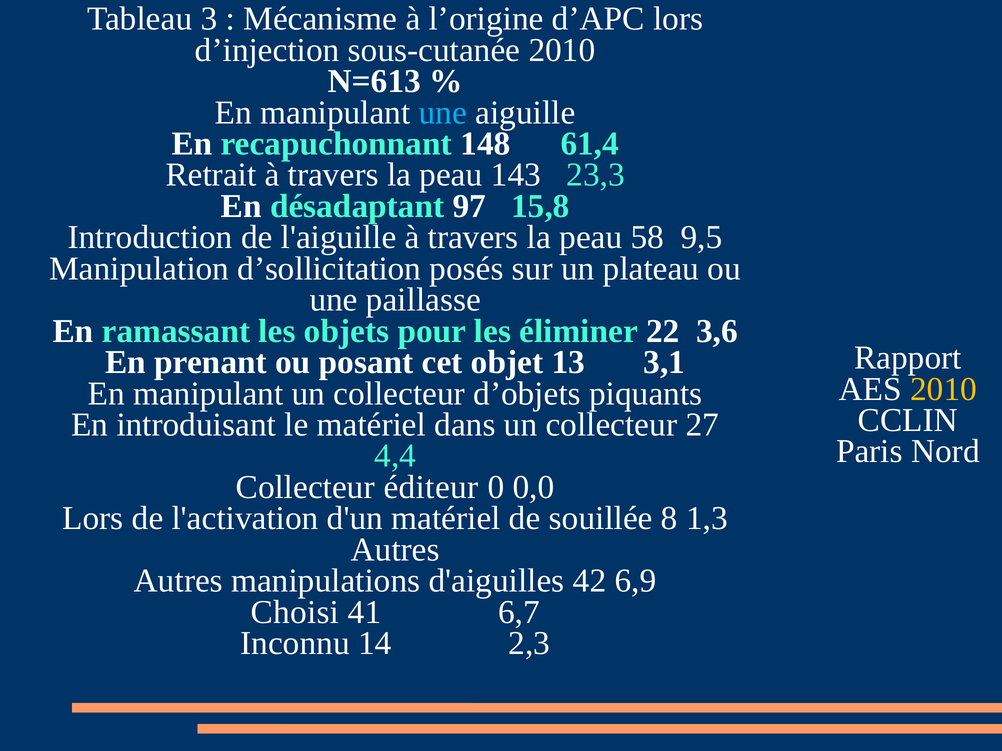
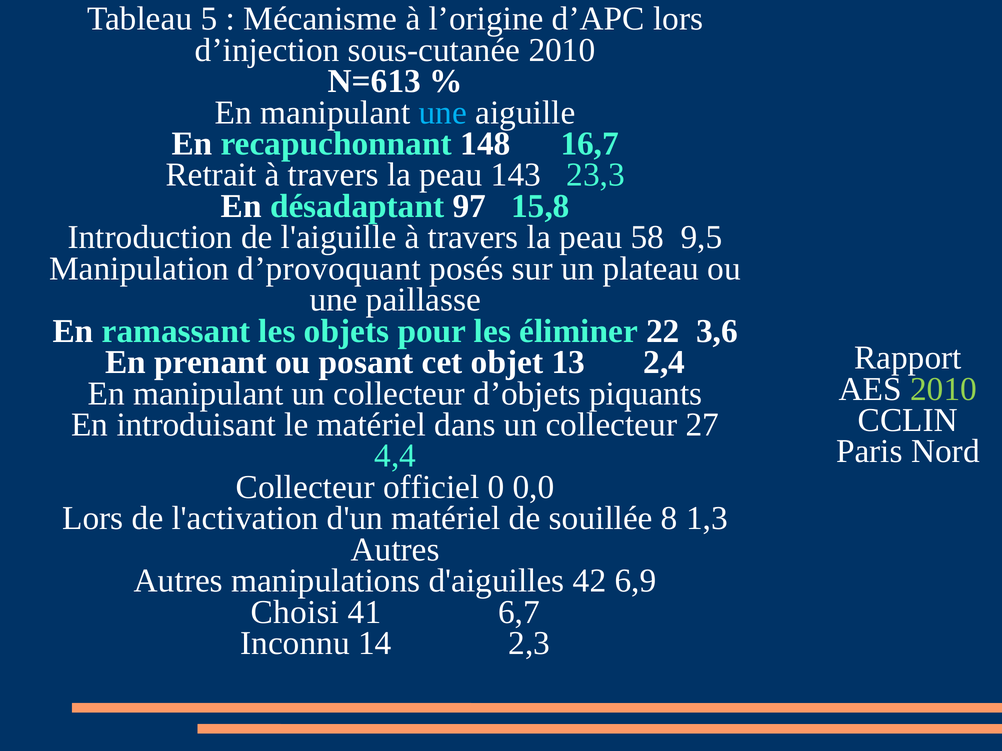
3: 3 -> 5 (209, 19)
61,4: 61,4 -> 16,7 (590, 144)
d’sollicitation: d’sollicitation -> d’provoquant (329, 269)
3,1: 3,1 -> 2,4 (664, 363)
2010 colour: yellow -> light green (944, 389)
éditeur: éditeur -> officiel (431, 488)
